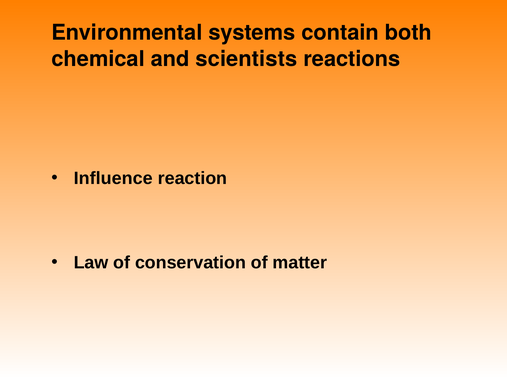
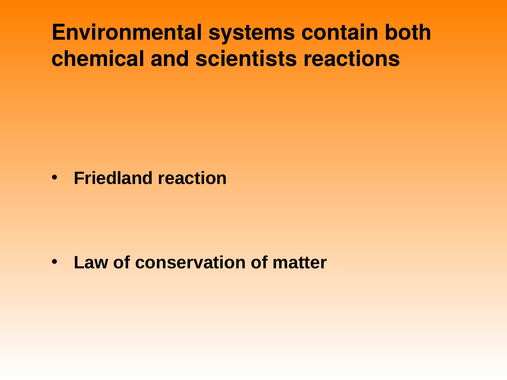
Influence: Influence -> Friedland (113, 178)
